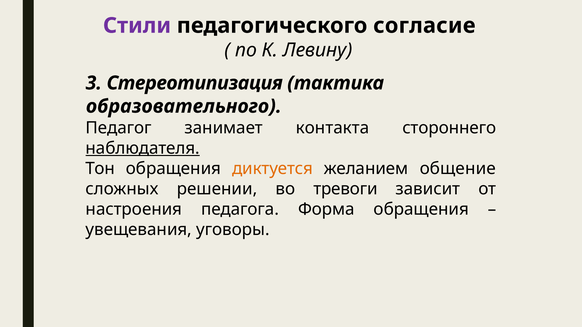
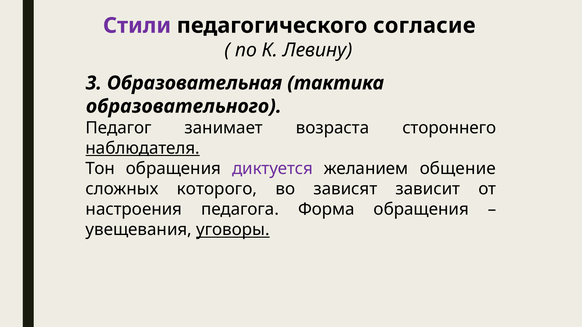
Стереотипизация: Стереотипизация -> Образовательная (195, 83)
контакта: контакта -> возраста (333, 128)
диктуется colour: orange -> purple (273, 169)
решении: решении -> которого (217, 189)
тревоги: тревоги -> зависят (345, 189)
уговоры underline: none -> present (233, 230)
